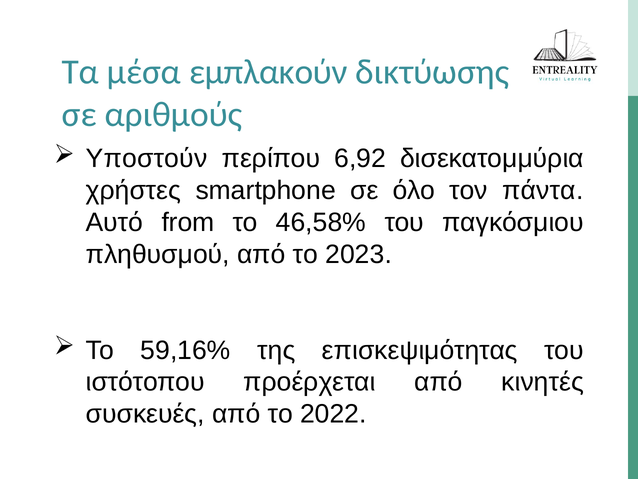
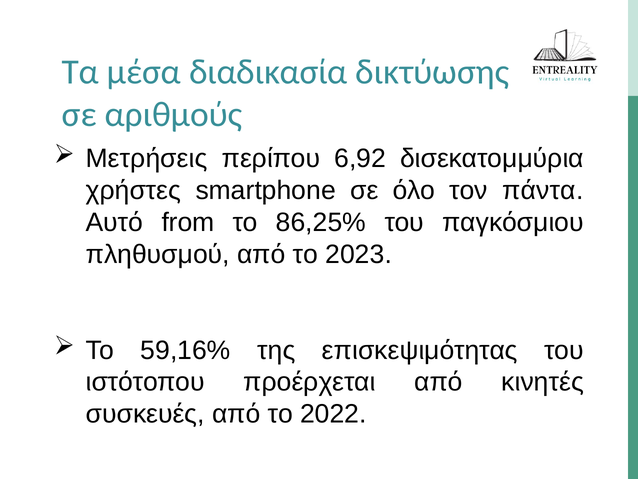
εμπλακούν: εμπλακούν -> διαδικασία (268, 72)
Υποστούν: Υποστούν -> Μετρήσεις (147, 159)
46,58%: 46,58% -> 86,25% (321, 222)
